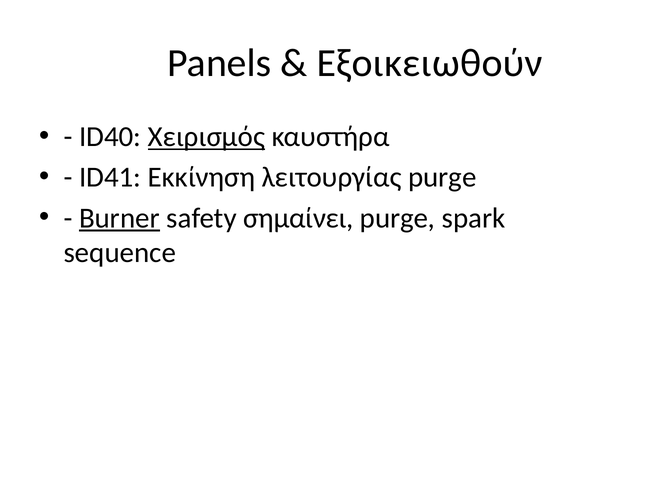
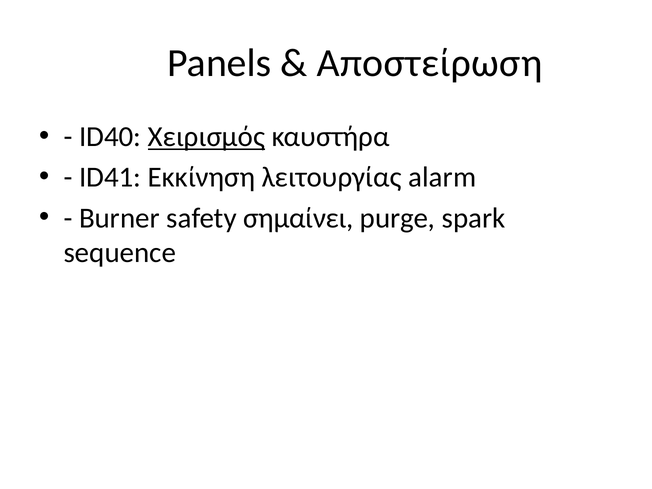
Εξοικειωθούν: Εξοικειωθούν -> Αποστείρωση (430, 63)
λειτουργίας purge: purge -> alarm (442, 177)
Burner underline: present -> none (119, 218)
